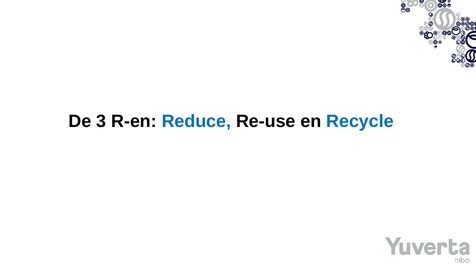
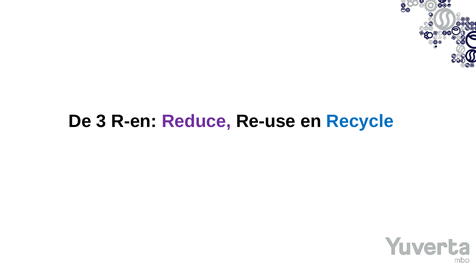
Reduce colour: blue -> purple (196, 121)
